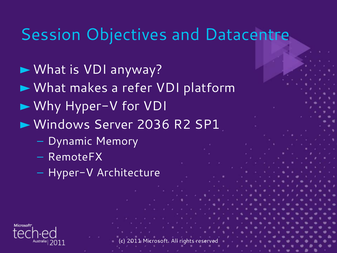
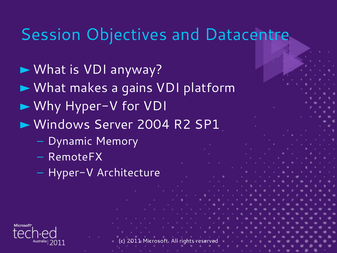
refer: refer -> gains (137, 88)
2036: 2036 -> 2004 (153, 124)
